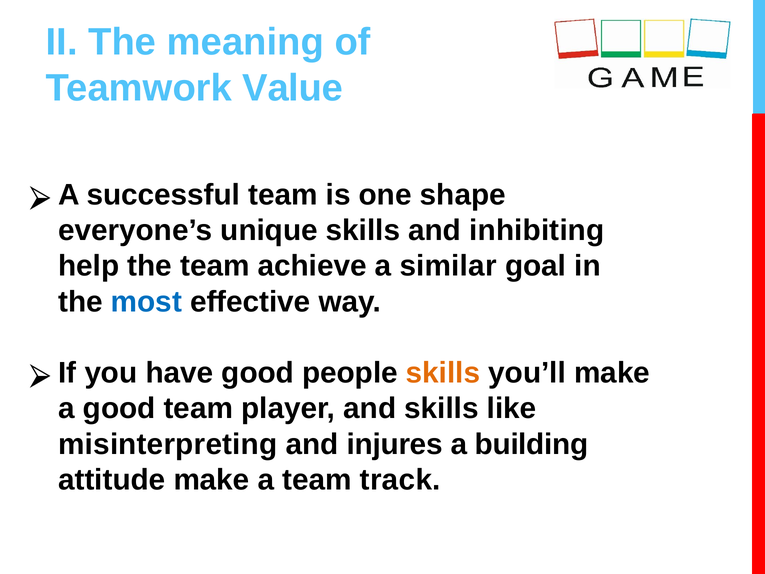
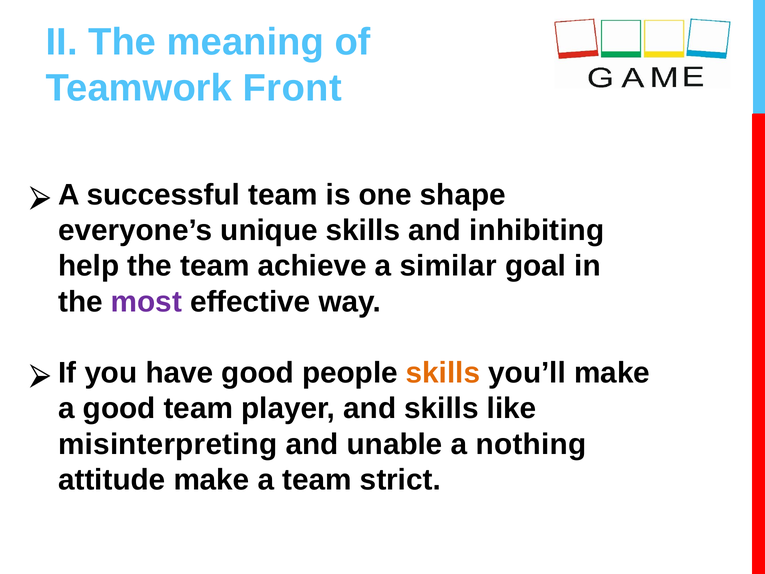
Value: Value -> Front (292, 88)
most colour: blue -> purple (146, 302)
injures: injures -> unable (395, 444)
building: building -> nothing (531, 444)
track: track -> strict (400, 480)
